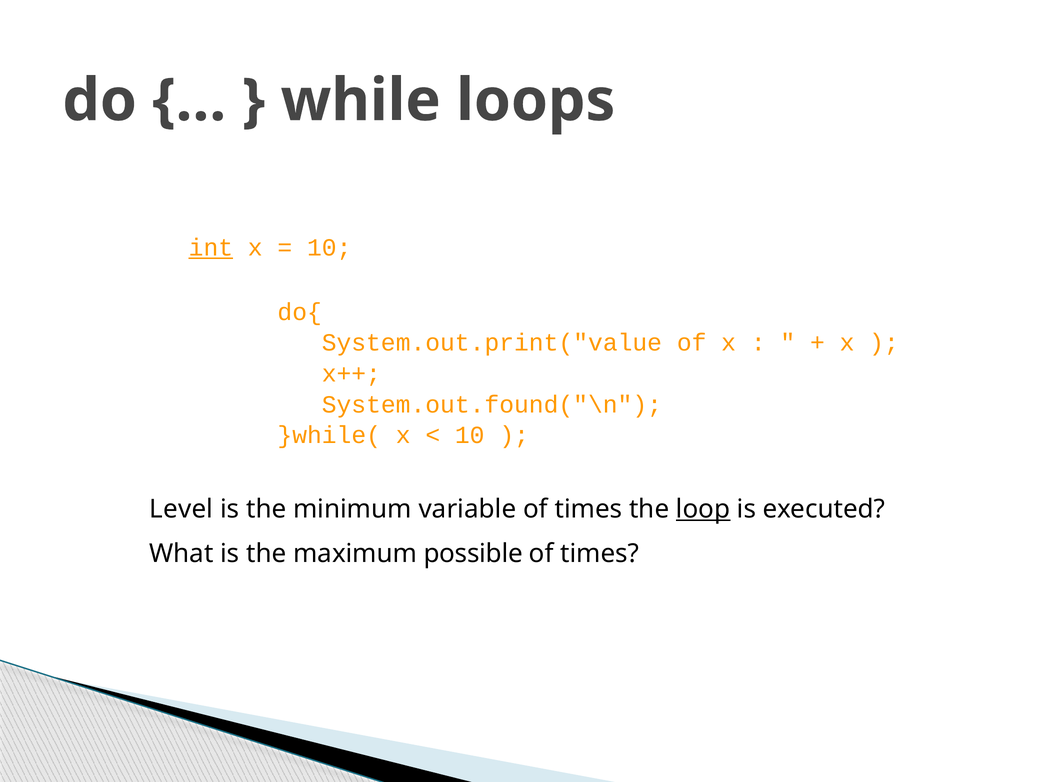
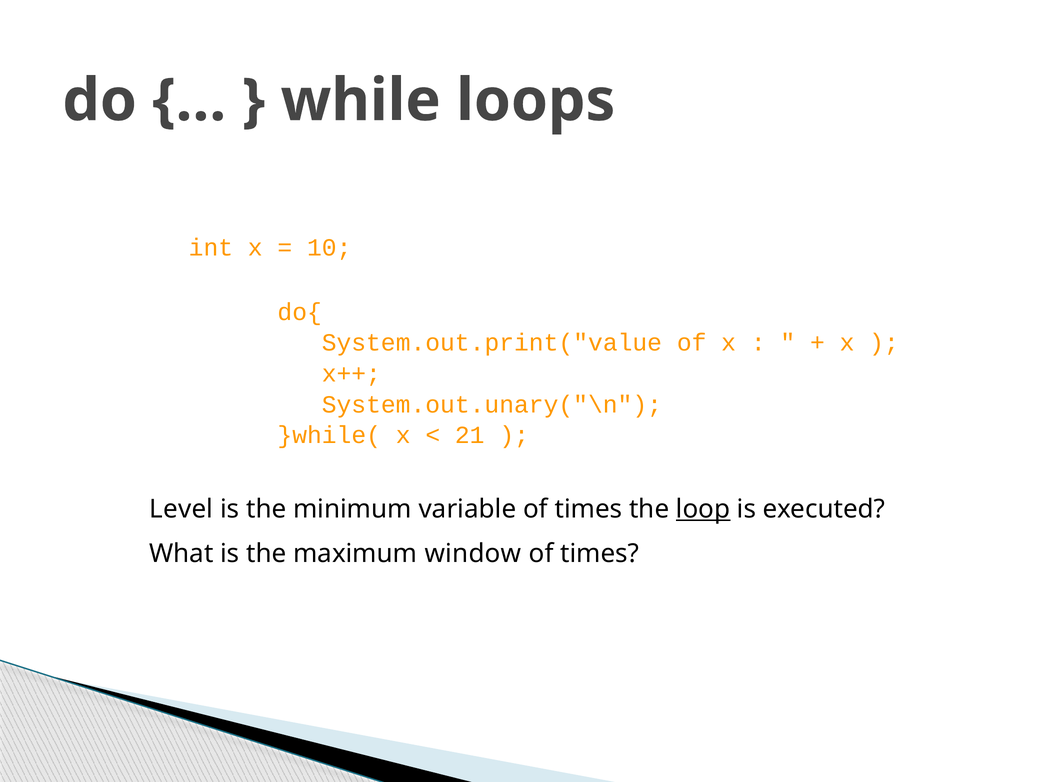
int underline: present -> none (211, 247)
System.out.found("\n: System.out.found("\n -> System.out.unary("\n (492, 404)
10: 10 -> 21 (470, 435)
possible: possible -> window (473, 553)
